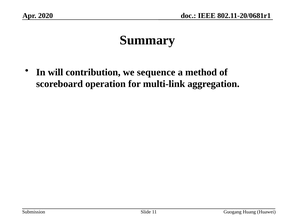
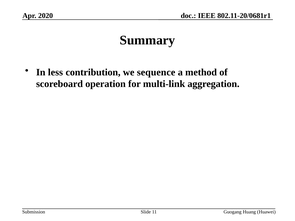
will: will -> less (55, 72)
